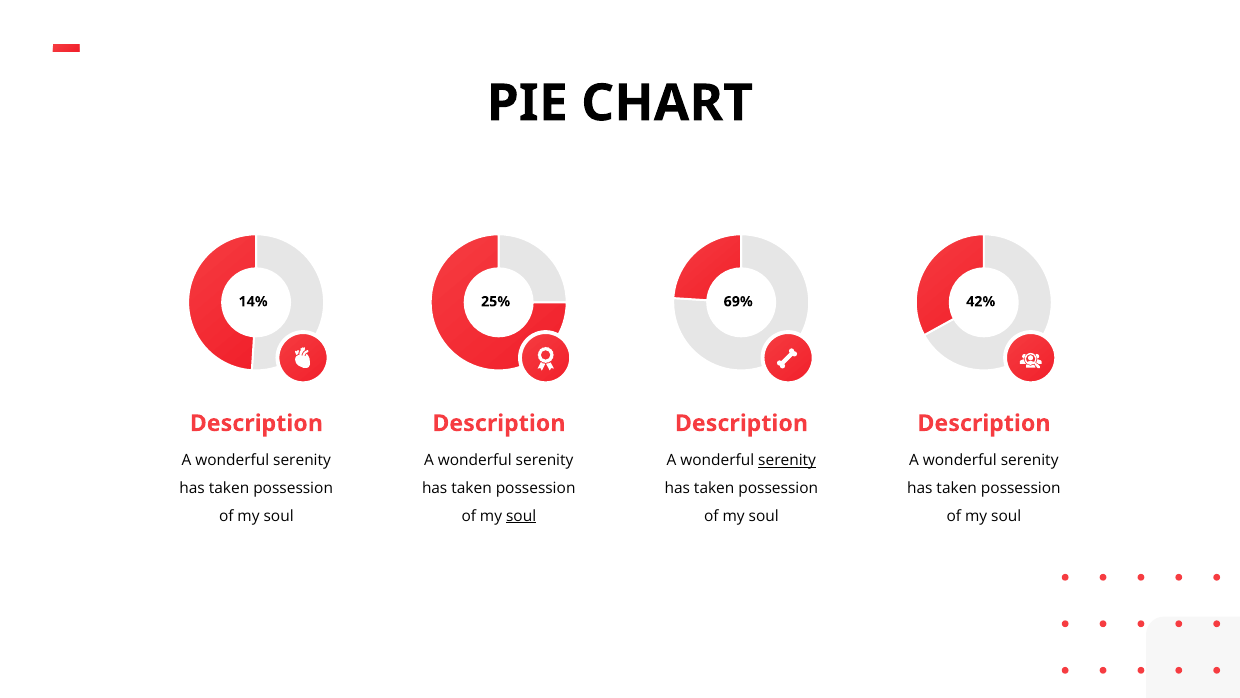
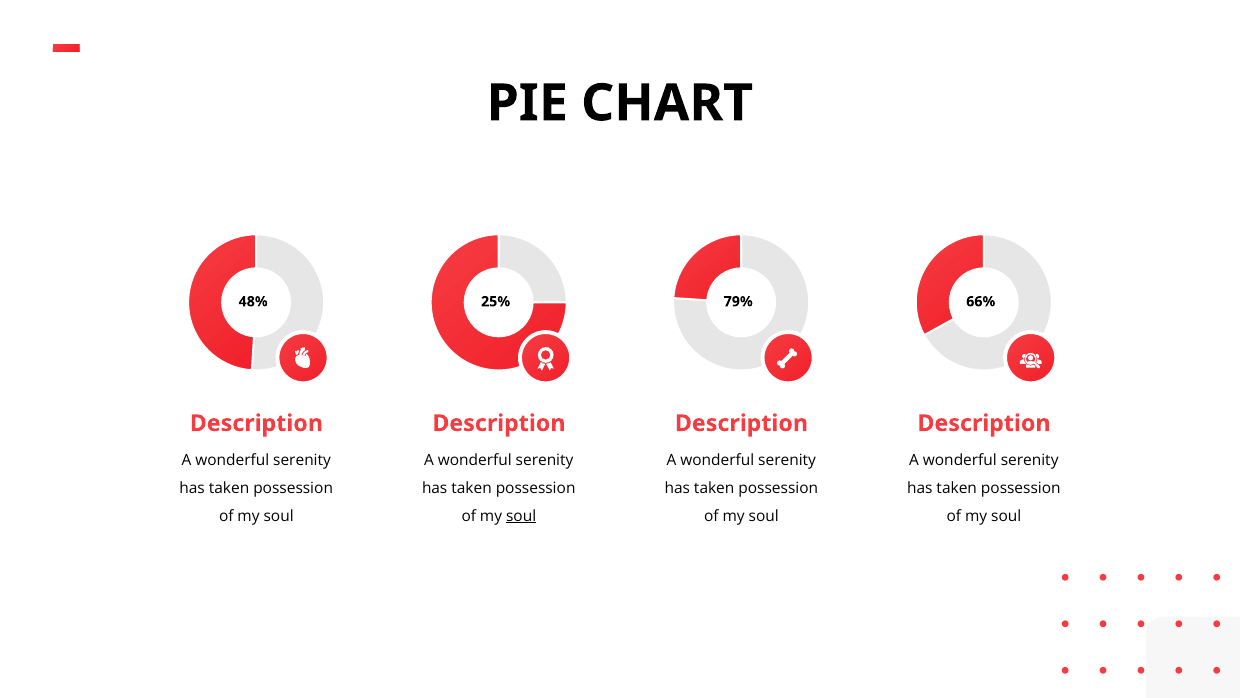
14%: 14% -> 48% (253, 301)
69%: 69% -> 79% (738, 301)
42%: 42% -> 66% (981, 301)
serenity underline: present -> none (787, 460)
